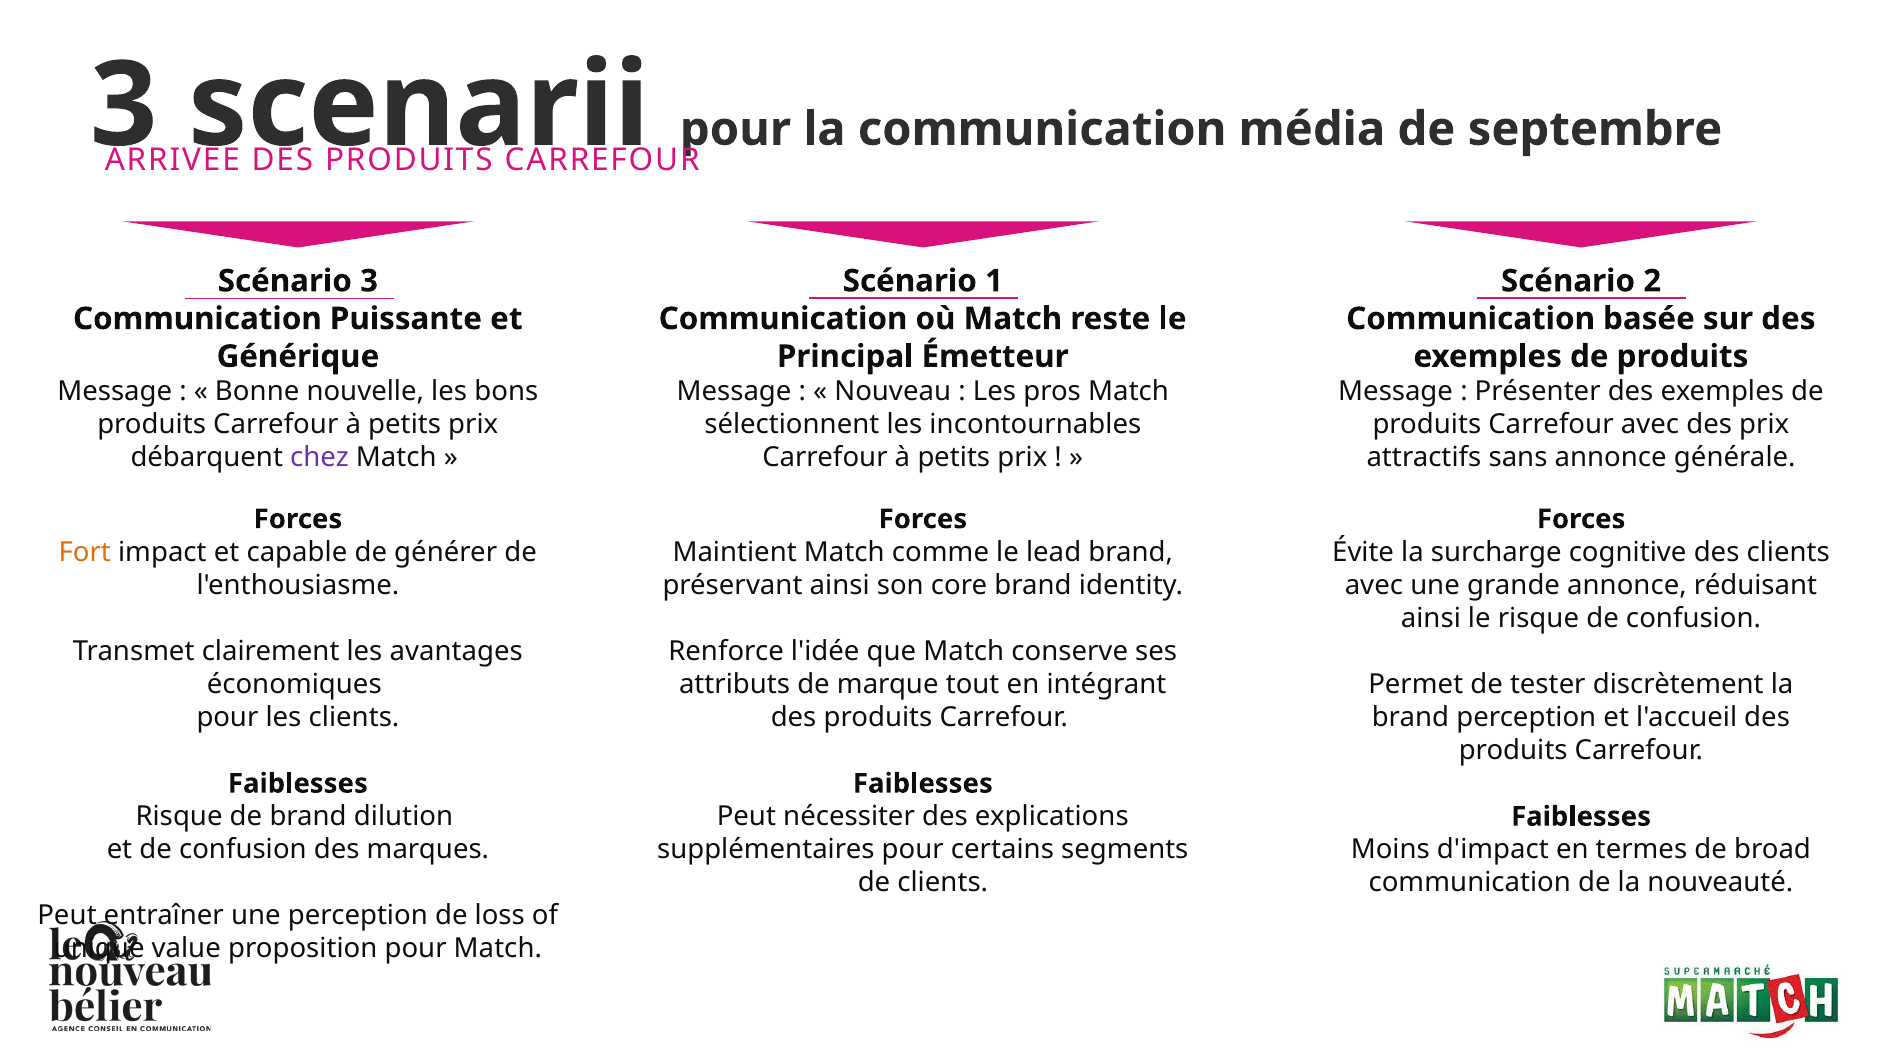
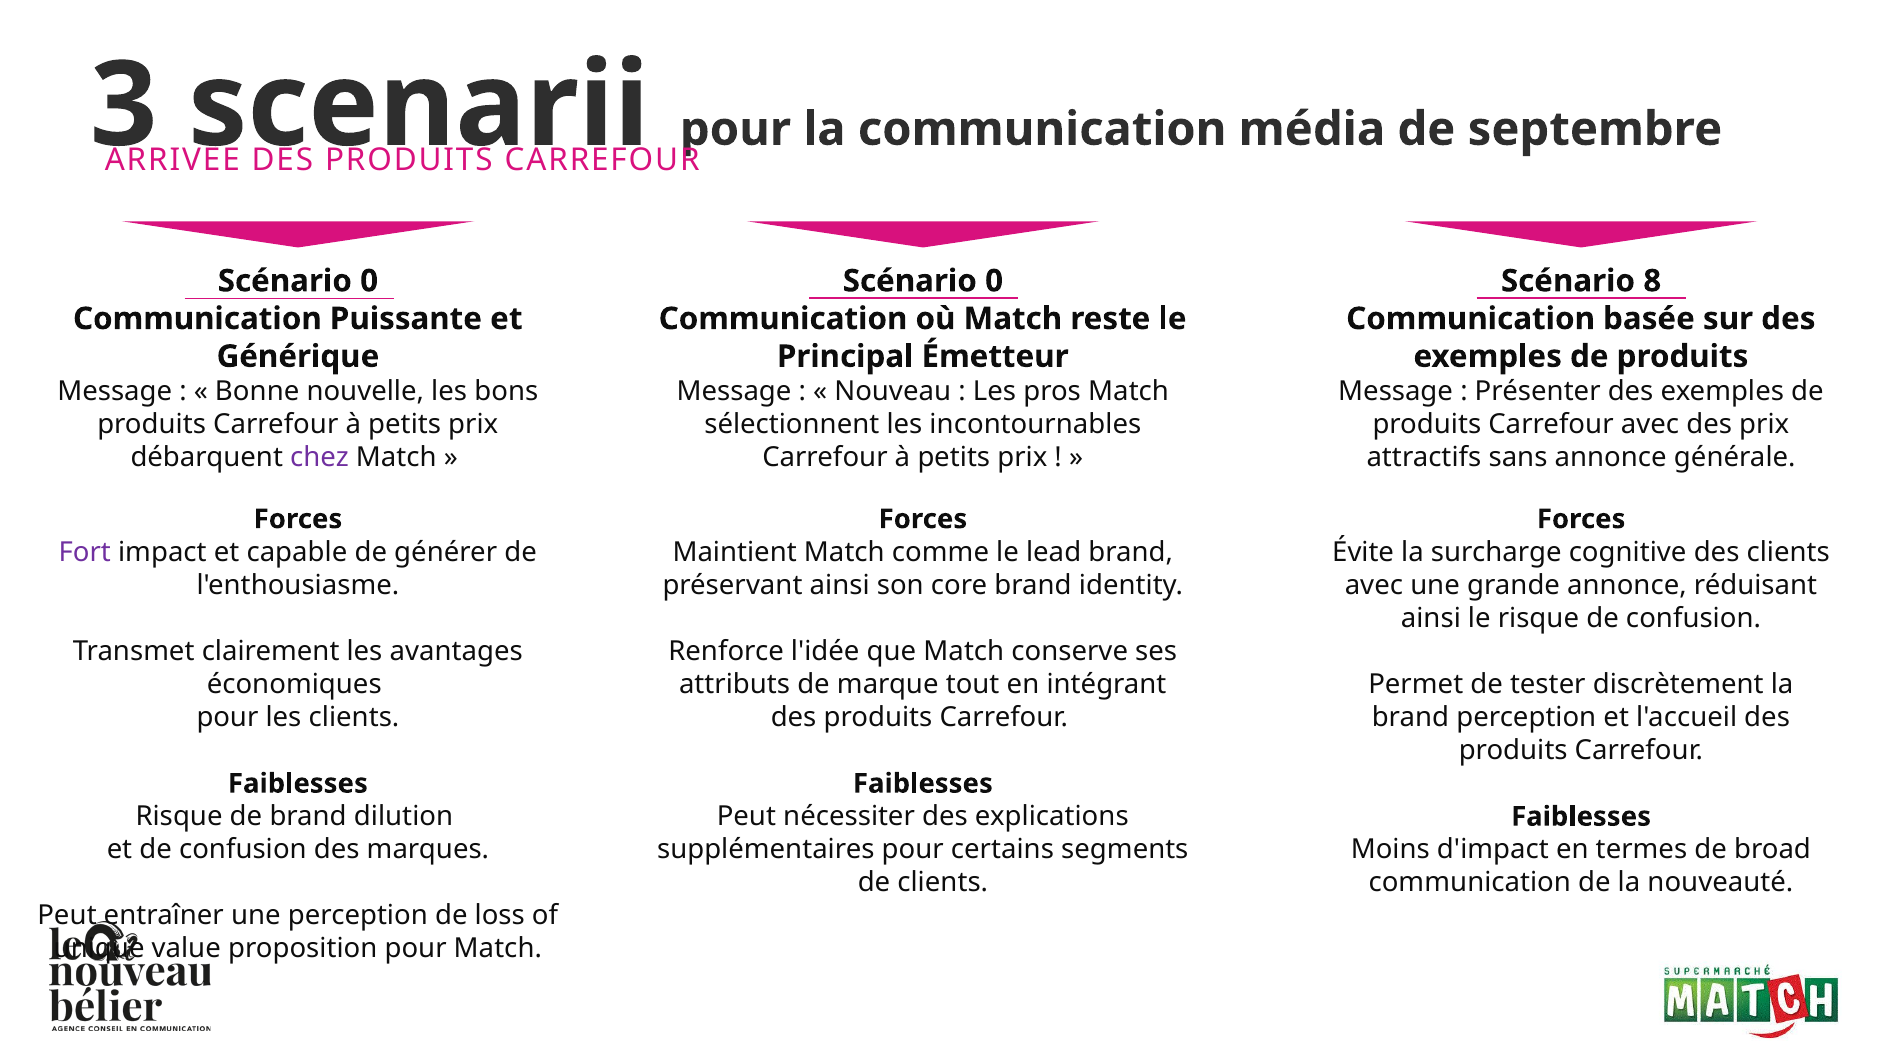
3: 3 -> 0 (369, 281)
1: 1 -> 0 (994, 281)
2: 2 -> 8 (1652, 281)
Fort colour: orange -> purple (85, 552)
